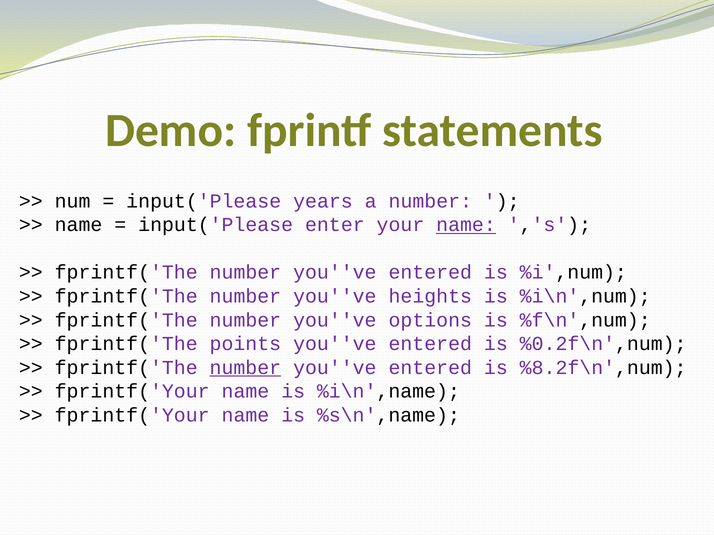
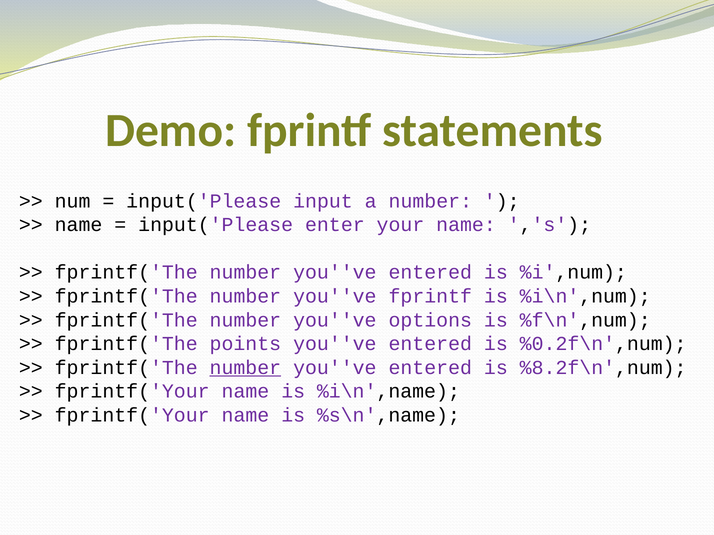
years: years -> input (323, 201)
name underline: present -> none (466, 225)
you''ve heights: heights -> fprintf (430, 296)
